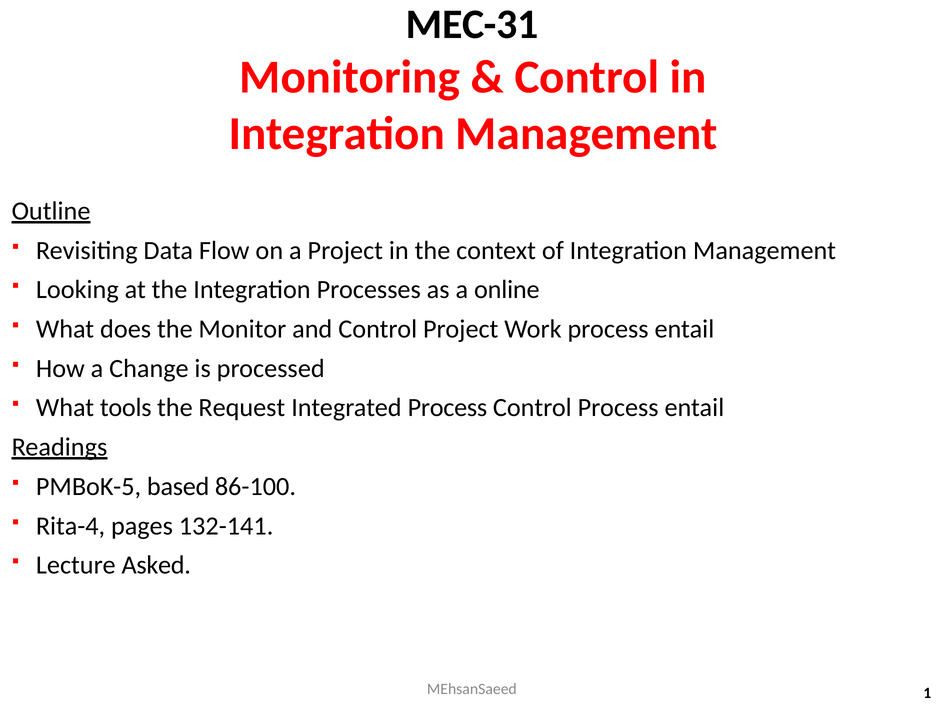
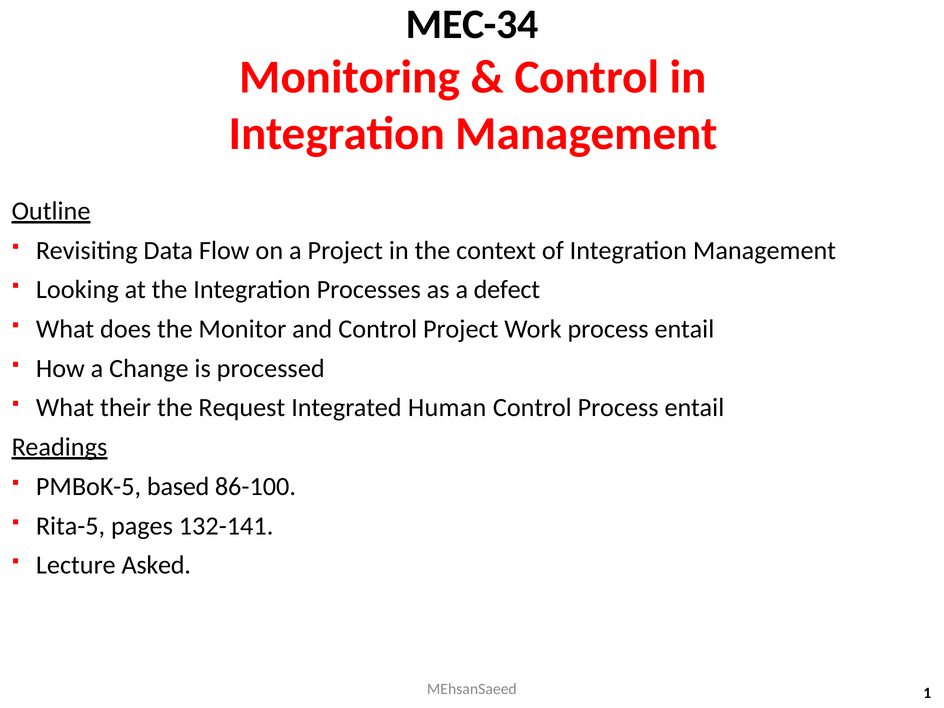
MEC-31: MEC-31 -> MEC-34 (472, 24)
online: online -> defect (507, 290)
tools: tools -> their (126, 408)
Integrated Process: Process -> Human (447, 408)
Rita-4: Rita-4 -> Rita-5 (71, 526)
